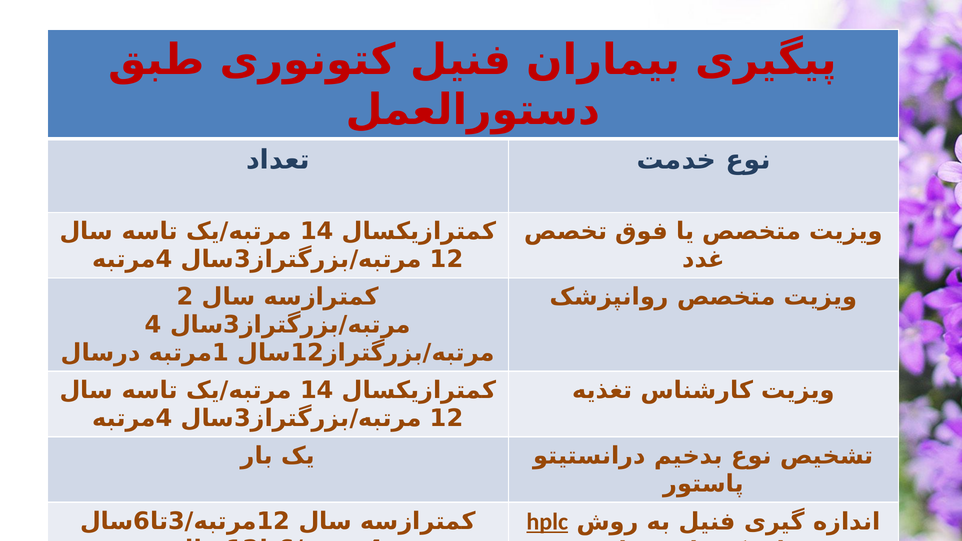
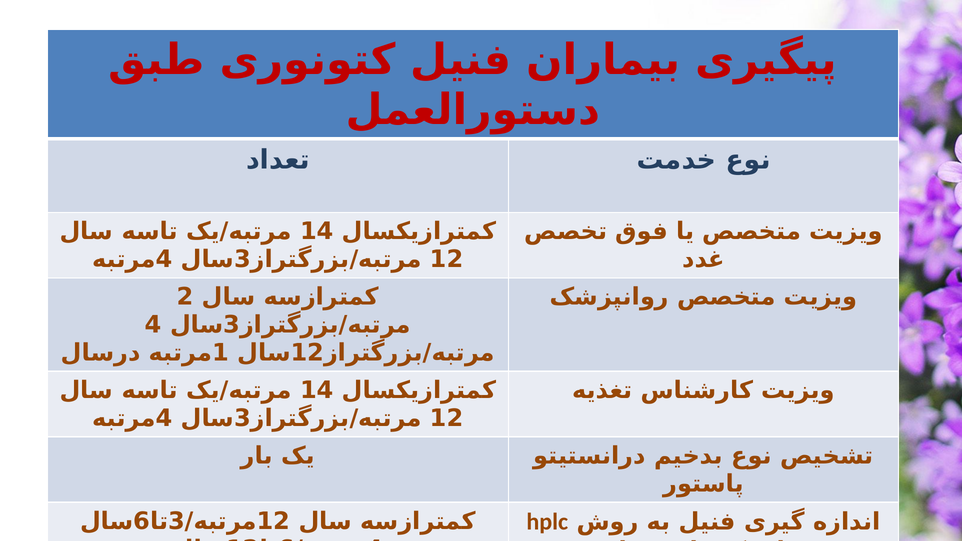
hplc underline: present -> none (547, 522)
